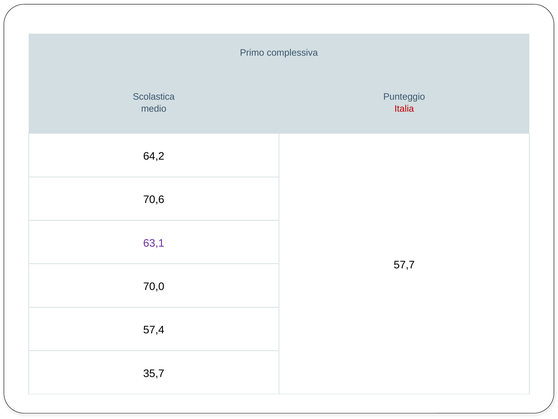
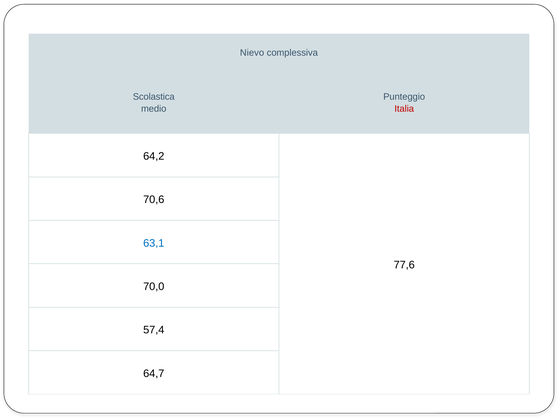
Primo: Primo -> Nievo (252, 53)
63,1 colour: purple -> blue (154, 243)
57,7: 57,7 -> 77,6 (404, 265)
35,7: 35,7 -> 64,7 (154, 373)
